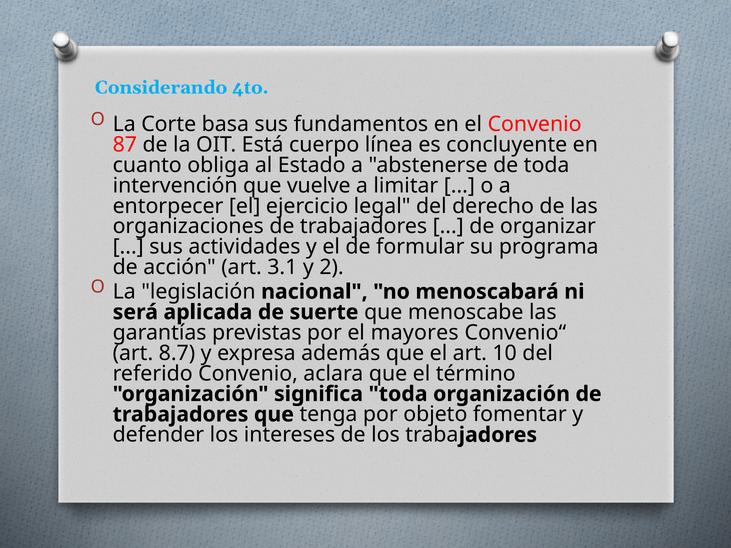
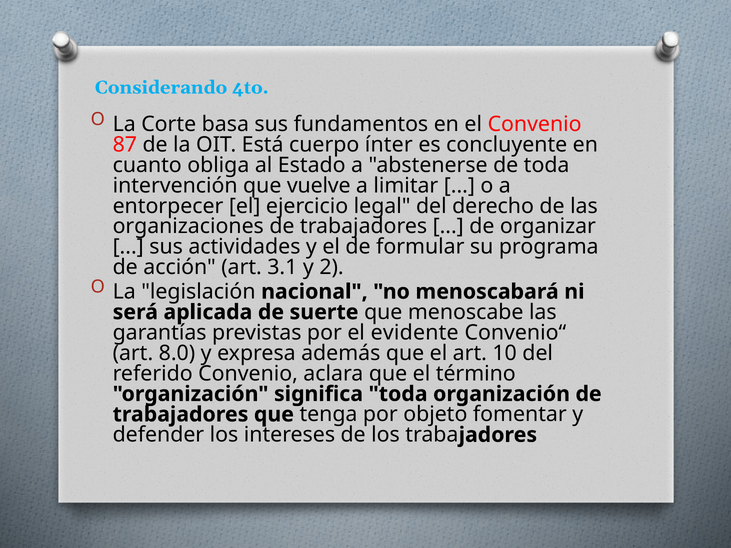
línea: línea -> ínter (389, 145)
mayores: mayores -> evidente (415, 333)
8.7: 8.7 -> 8.0 (177, 353)
